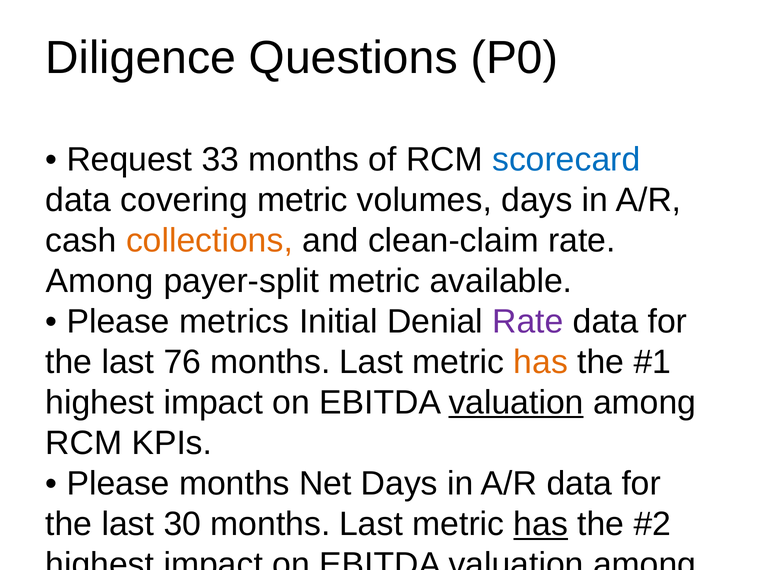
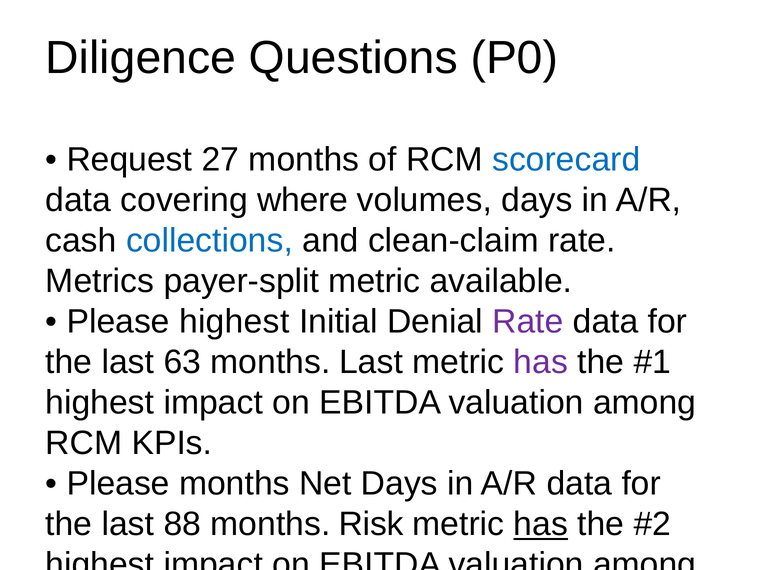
33: 33 -> 27 (220, 159)
covering metric: metric -> where (303, 200)
collections colour: orange -> blue (210, 240)
Among: Among -> Metrics (100, 281)
Please metrics: metrics -> highest (234, 321)
76: 76 -> 63 (182, 362)
has colour: orange -> purple (541, 362)
valuation underline: present -> none (516, 402)
30: 30 -> 88 (182, 524)
Last: Last -> Risk (371, 524)
